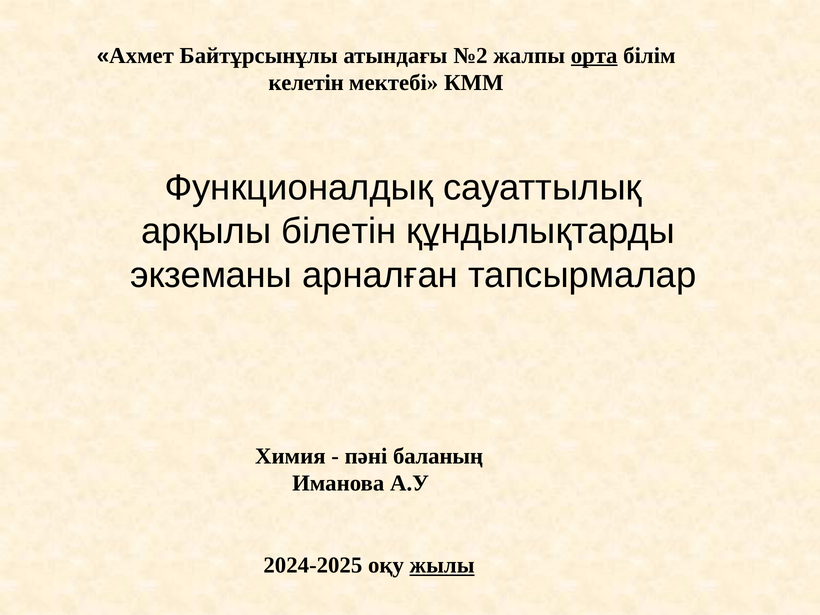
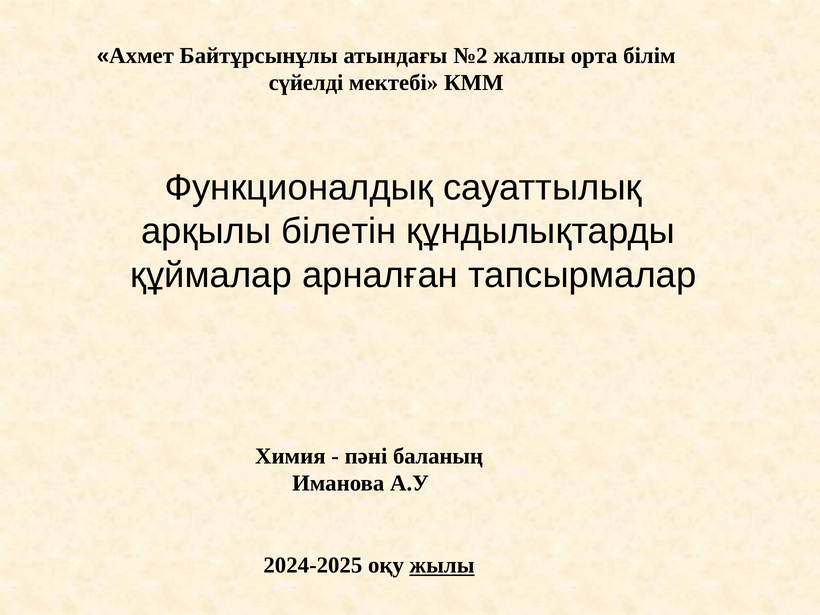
орта underline: present -> none (594, 56)
келетін: келетін -> сүйелді (306, 83)
экземаны: экземаны -> құймалар (211, 275)
